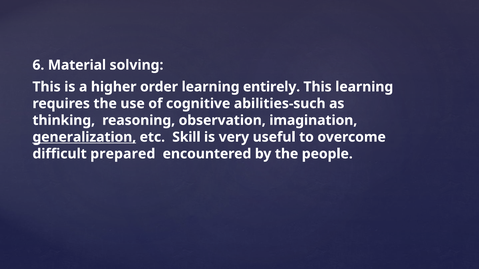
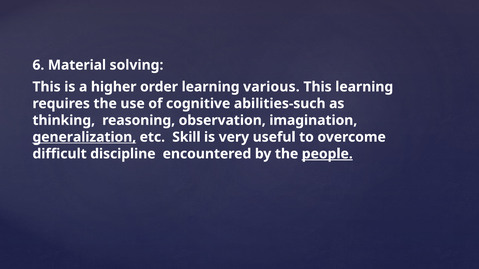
entirely: entirely -> various (271, 87)
prepared: prepared -> discipline (123, 154)
people underline: none -> present (327, 154)
